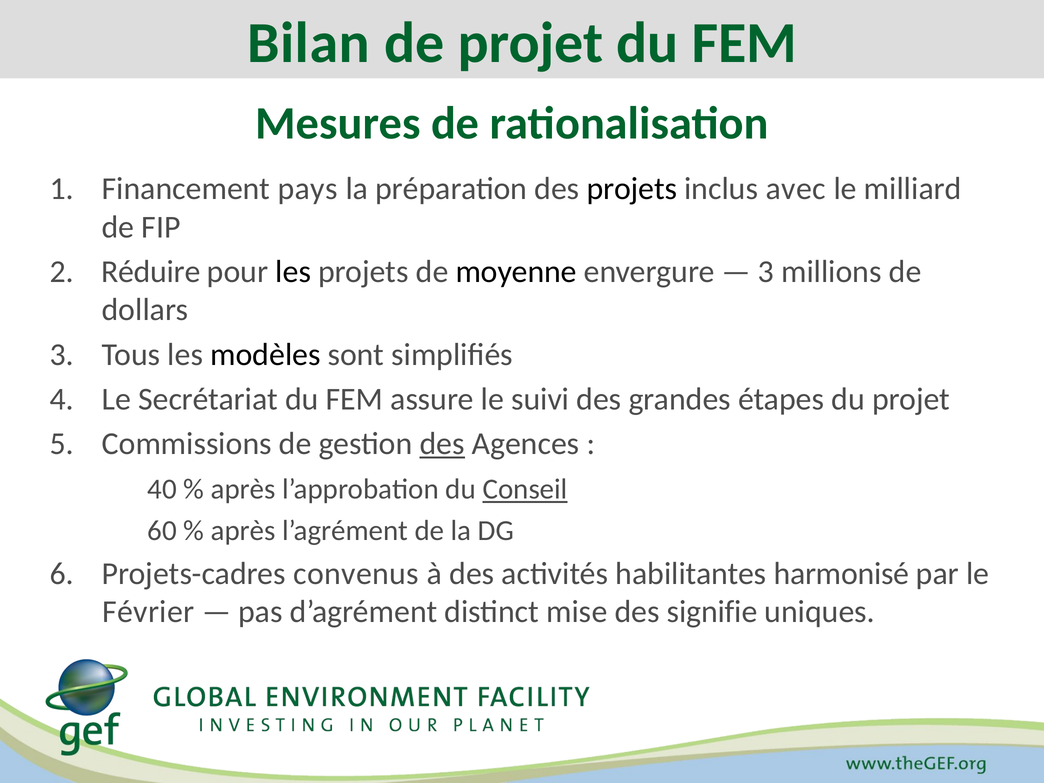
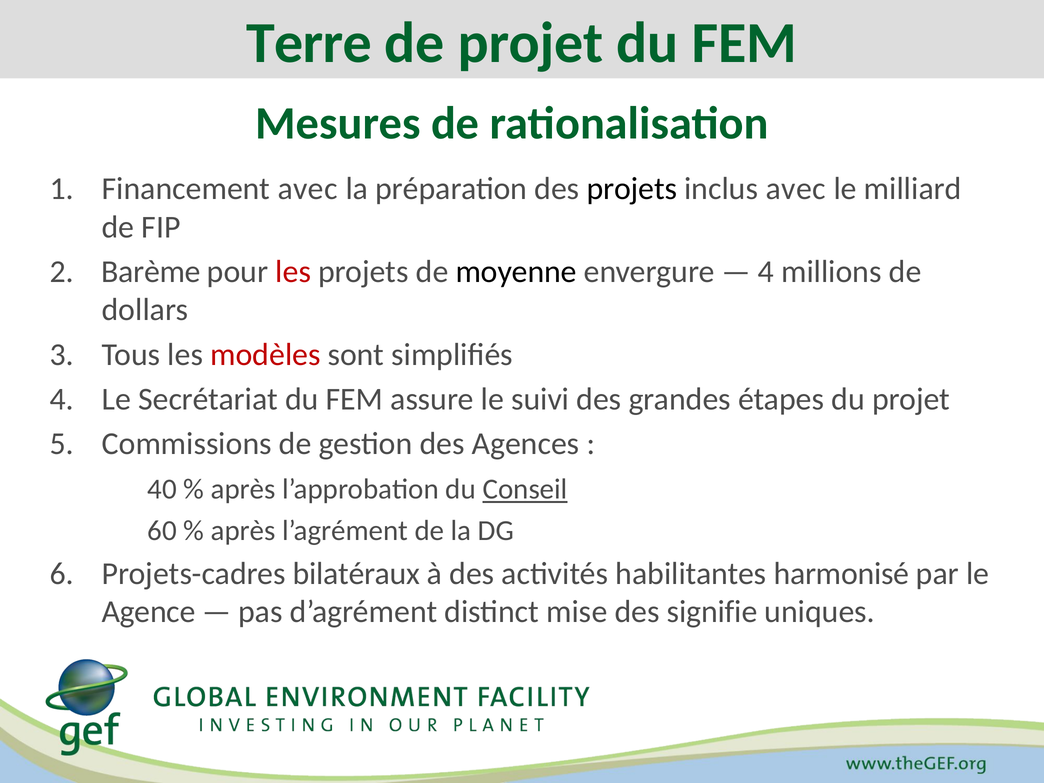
Bilan: Bilan -> Terre (309, 43)
Financement pays: pays -> avec (308, 189)
Réduire: Réduire -> Barème (151, 272)
les colour: black -> red (293, 272)
3: 3 -> 4 (766, 272)
modèles colour: black -> red (265, 355)
des underline: present -> none (442, 444)
convenus: convenus -> bilatéraux (356, 574)
Février: Février -> Agence (149, 612)
